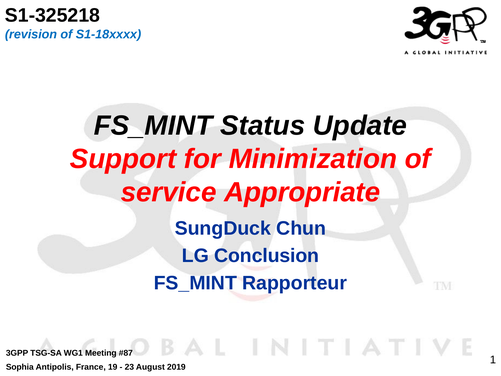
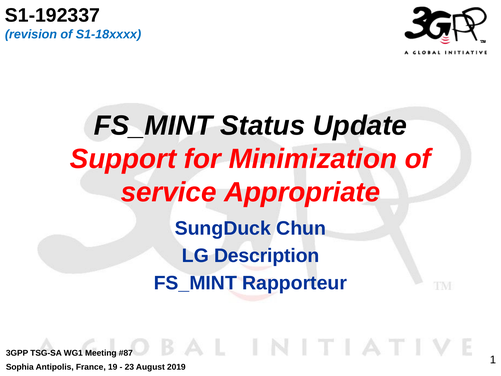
S1-325218: S1-325218 -> S1-192337 (53, 16)
Conclusion: Conclusion -> Description (267, 256)
